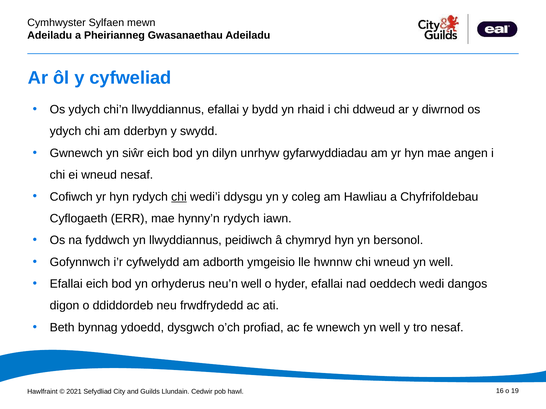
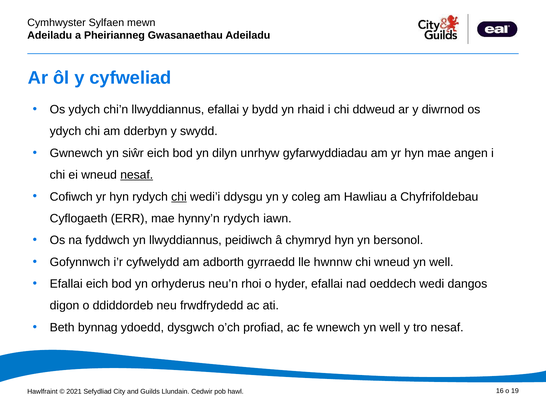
nesaf underline: none -> present (137, 175)
ymgeisio: ymgeisio -> gyrraedd (271, 262)
neu’n well: well -> rhoi (251, 284)
